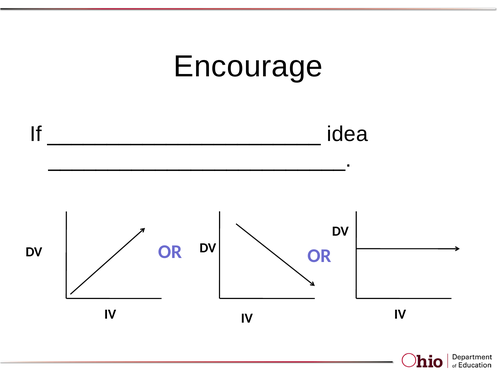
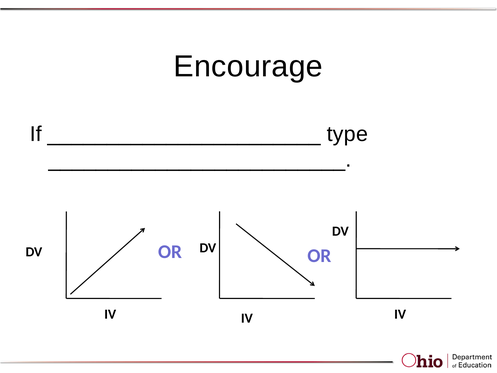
idea: idea -> type (347, 134)
